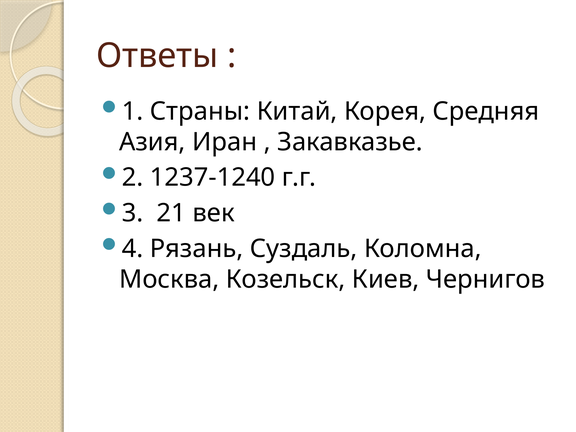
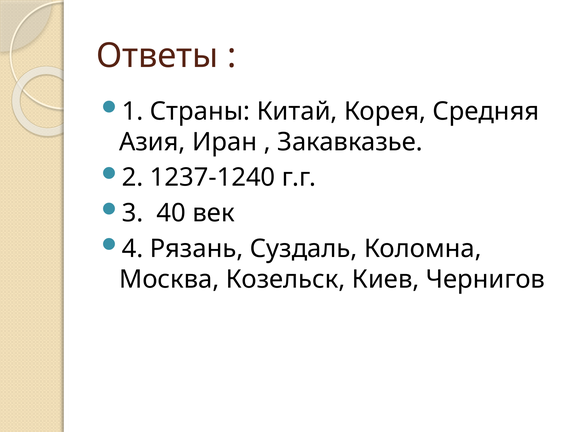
21: 21 -> 40 (171, 213)
